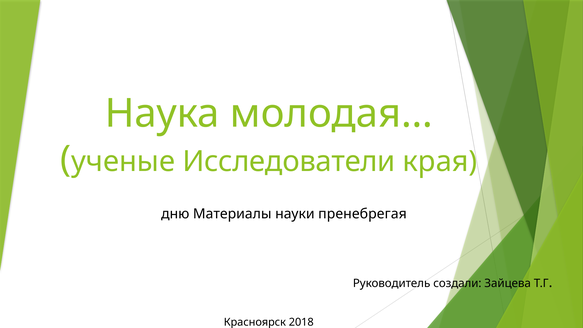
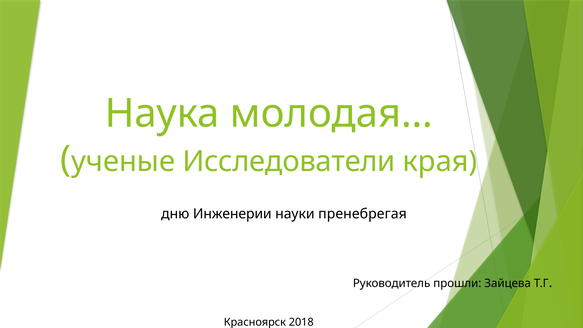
Материалы: Материалы -> Инженерии (232, 214)
создали: создали -> прошли (457, 283)
